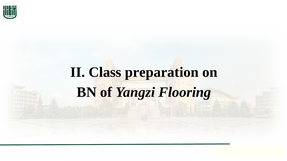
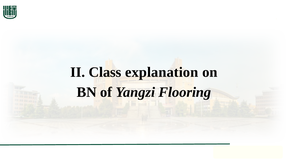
preparation: preparation -> explanation (162, 72)
